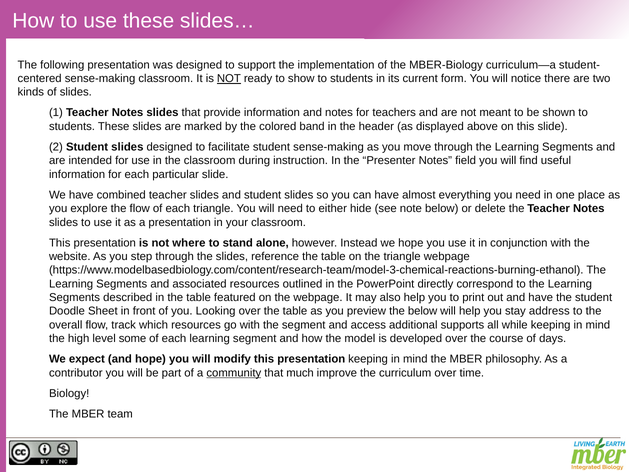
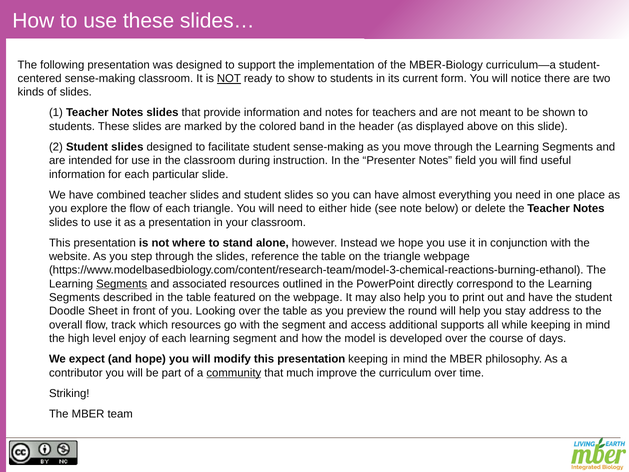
Segments underline: none -> present (122, 284)
the below: below -> round (423, 311)
some: some -> enjoy (132, 338)
Biology: Biology -> Striking (69, 393)
